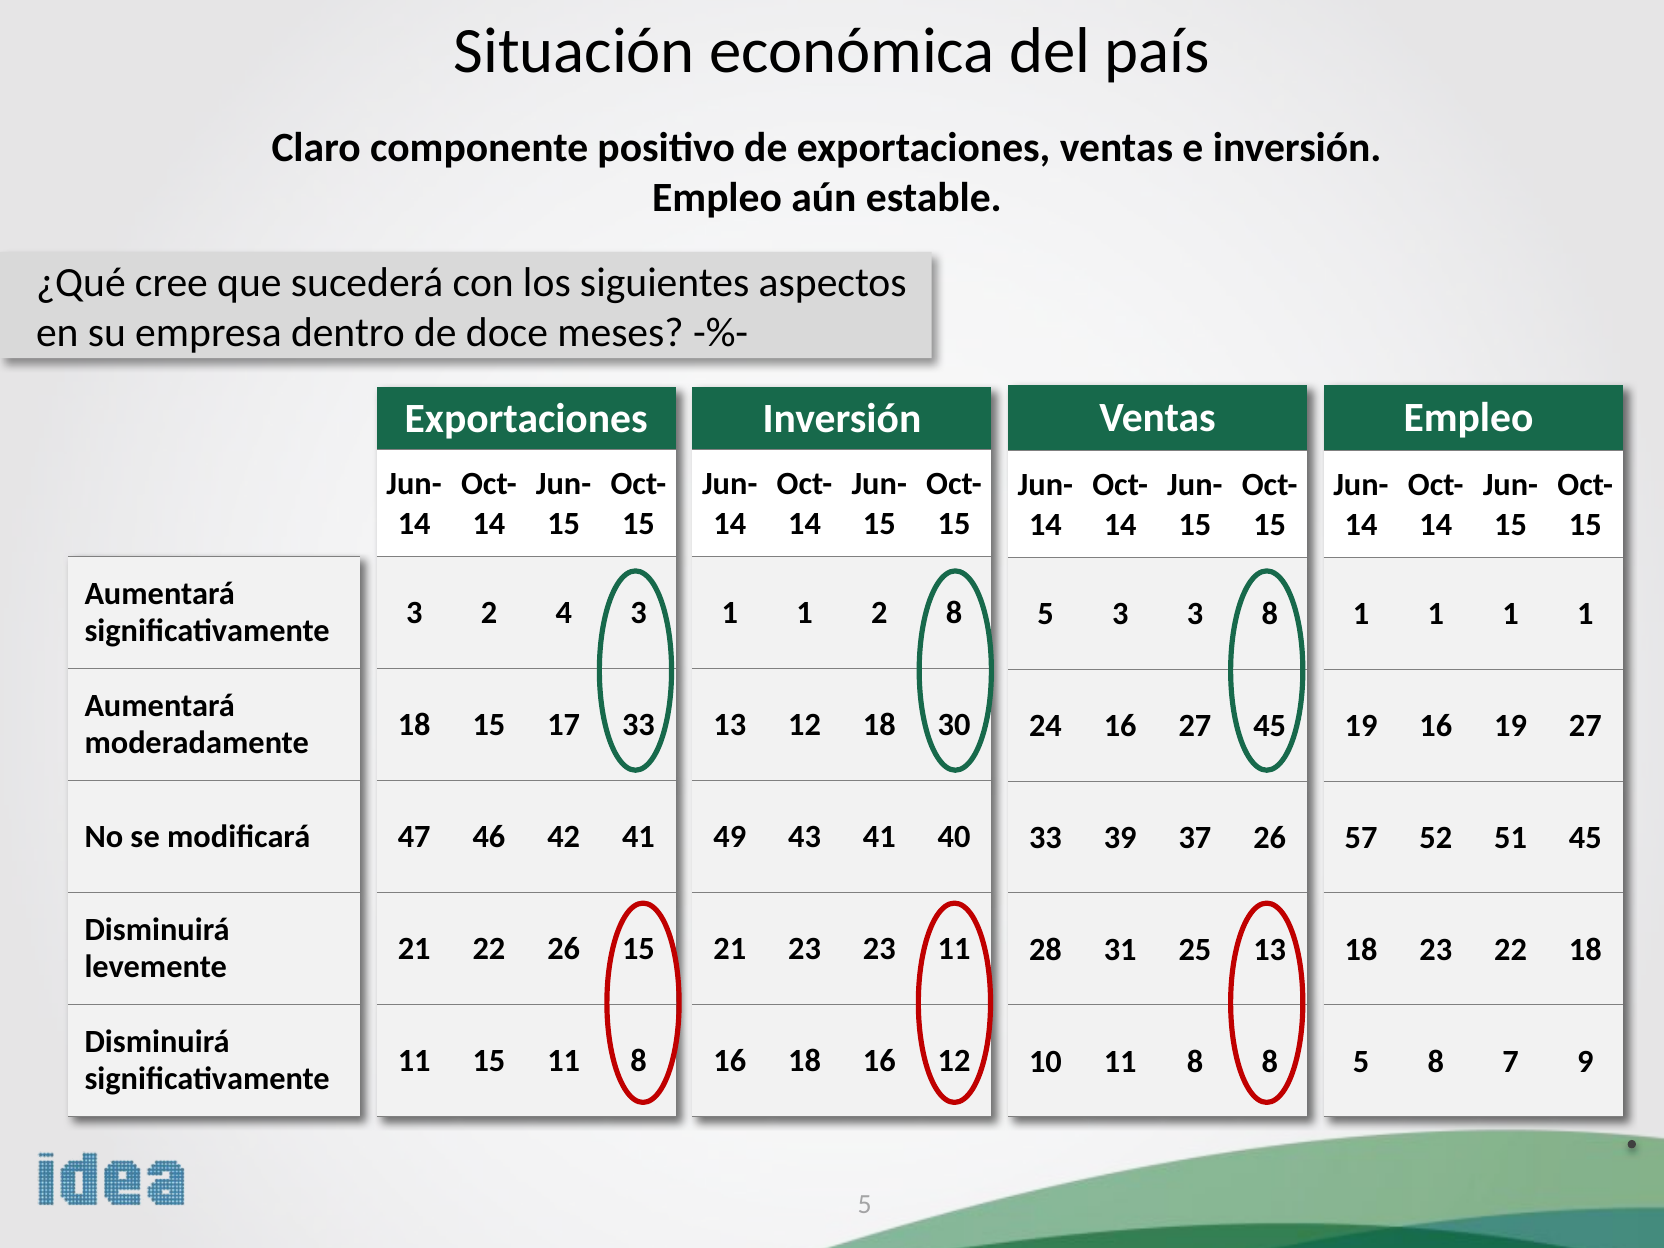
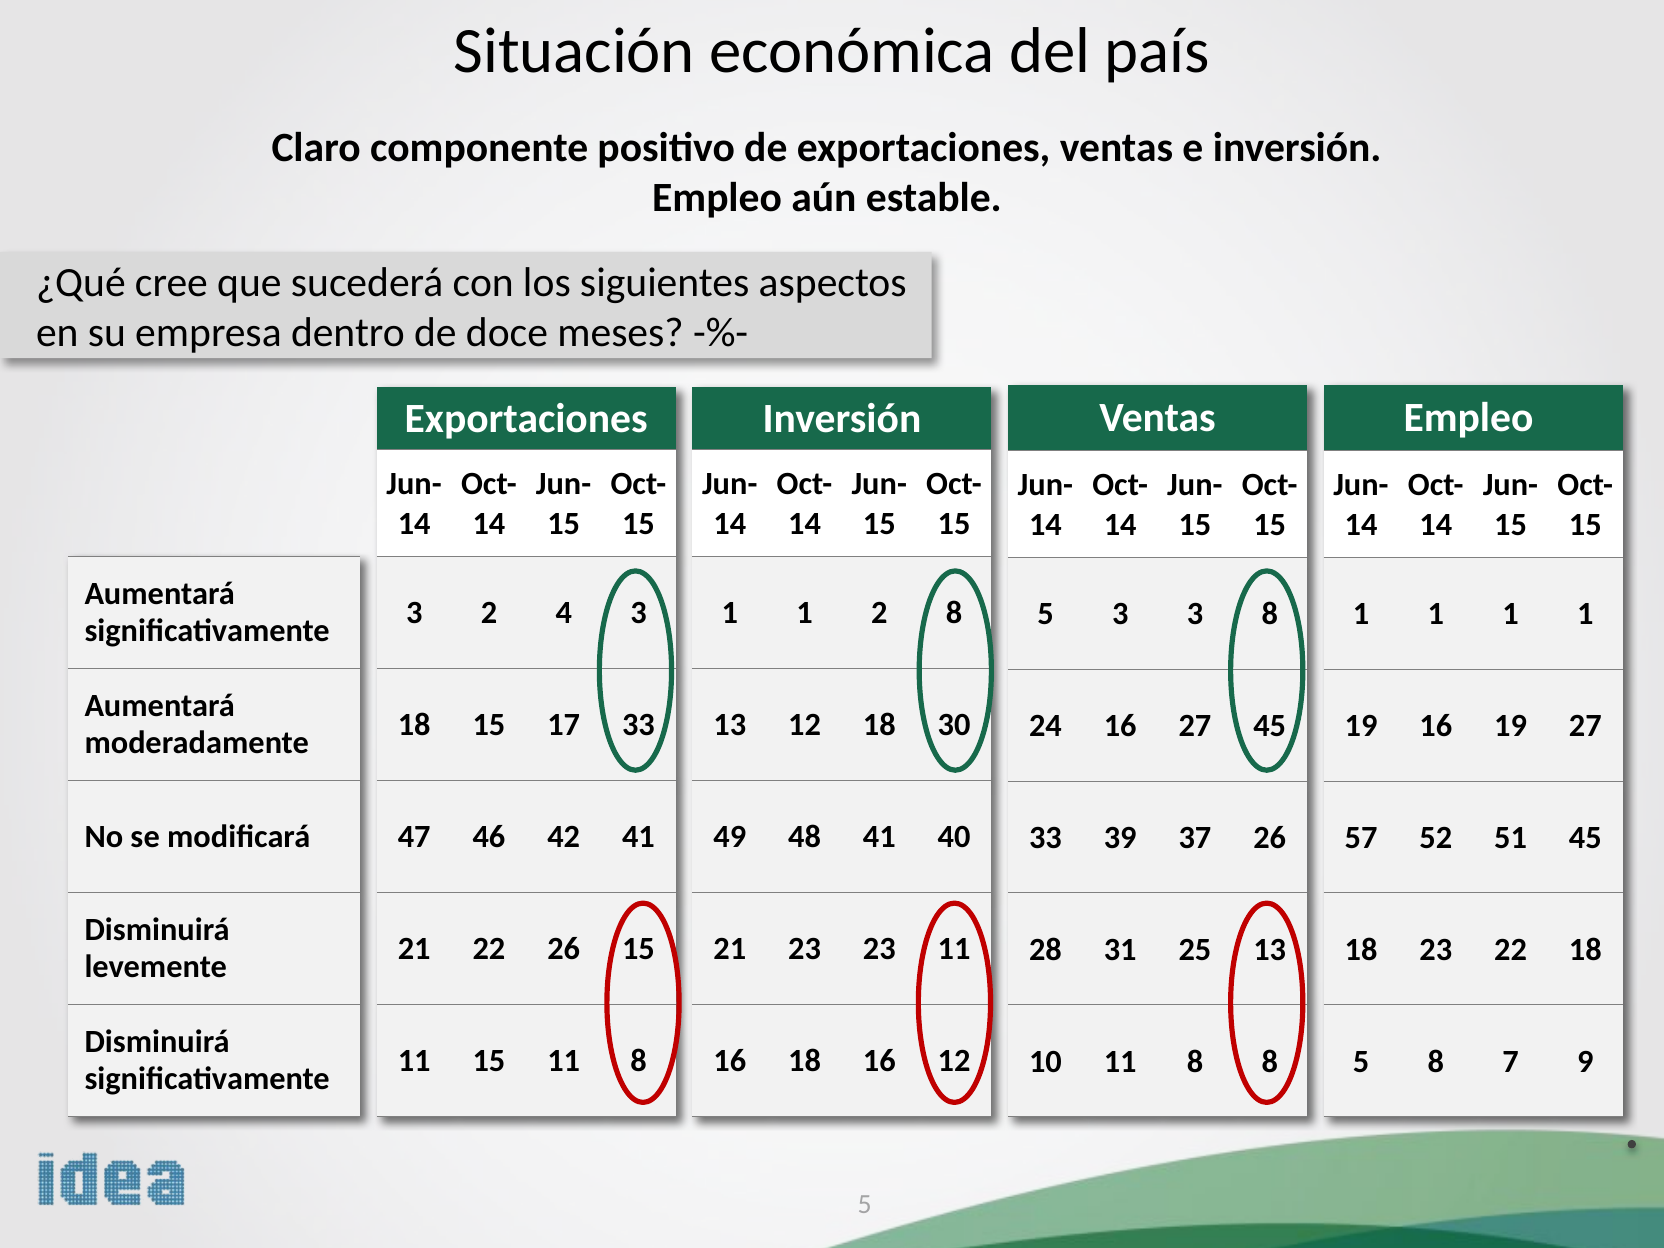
43: 43 -> 48 (805, 837)
